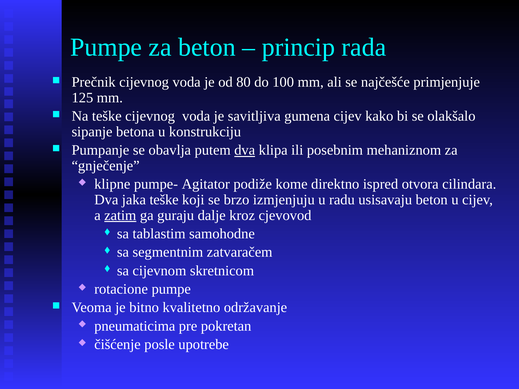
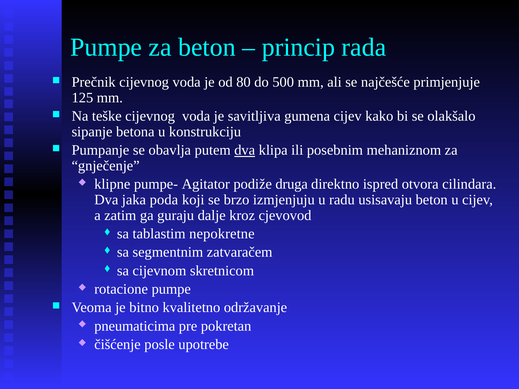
100: 100 -> 500 (283, 82)
kome: kome -> druga (292, 184)
jaka teške: teške -> poda (164, 200)
zatim underline: present -> none (120, 215)
samohodne: samohodne -> nepokretne (222, 234)
